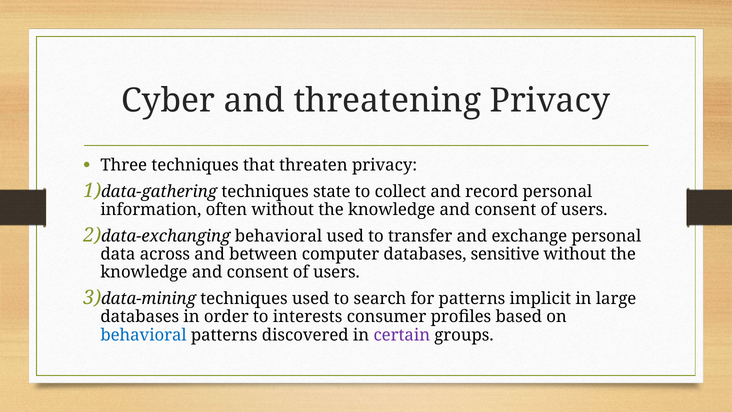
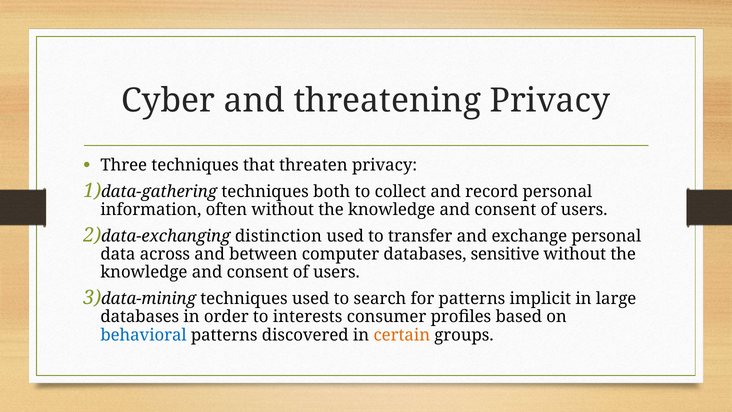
state: state -> both (332, 192)
data-exchanging behavioral: behavioral -> distinction (278, 236)
certain colour: purple -> orange (402, 335)
